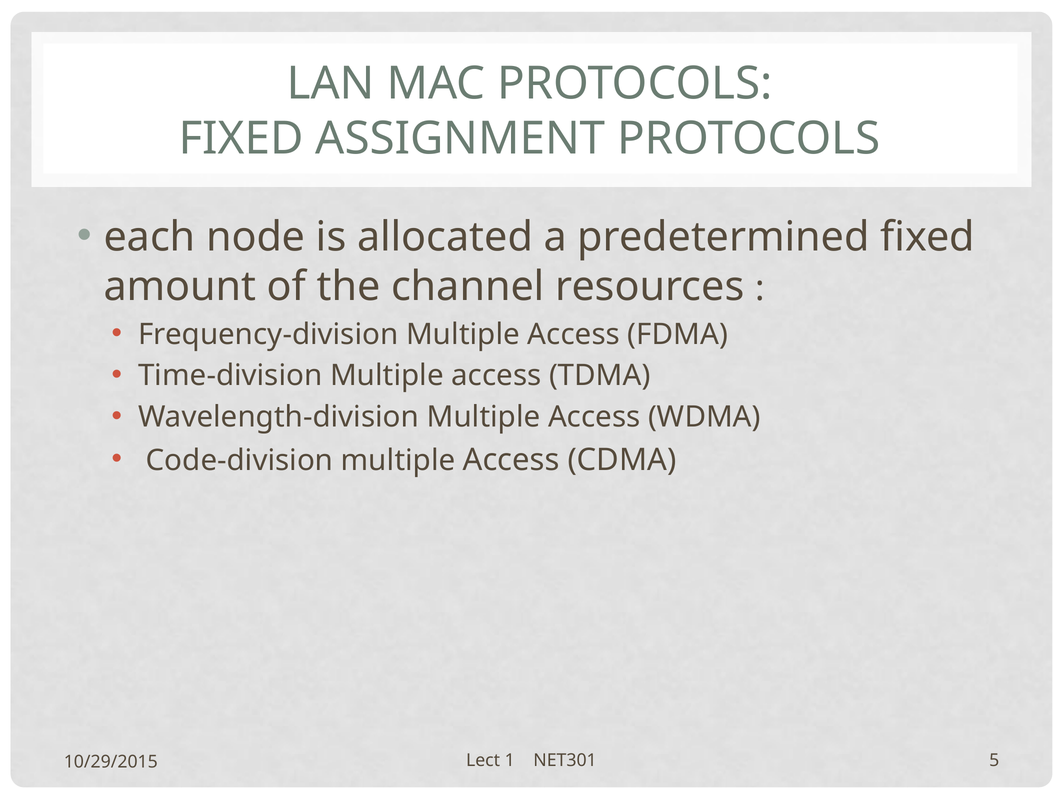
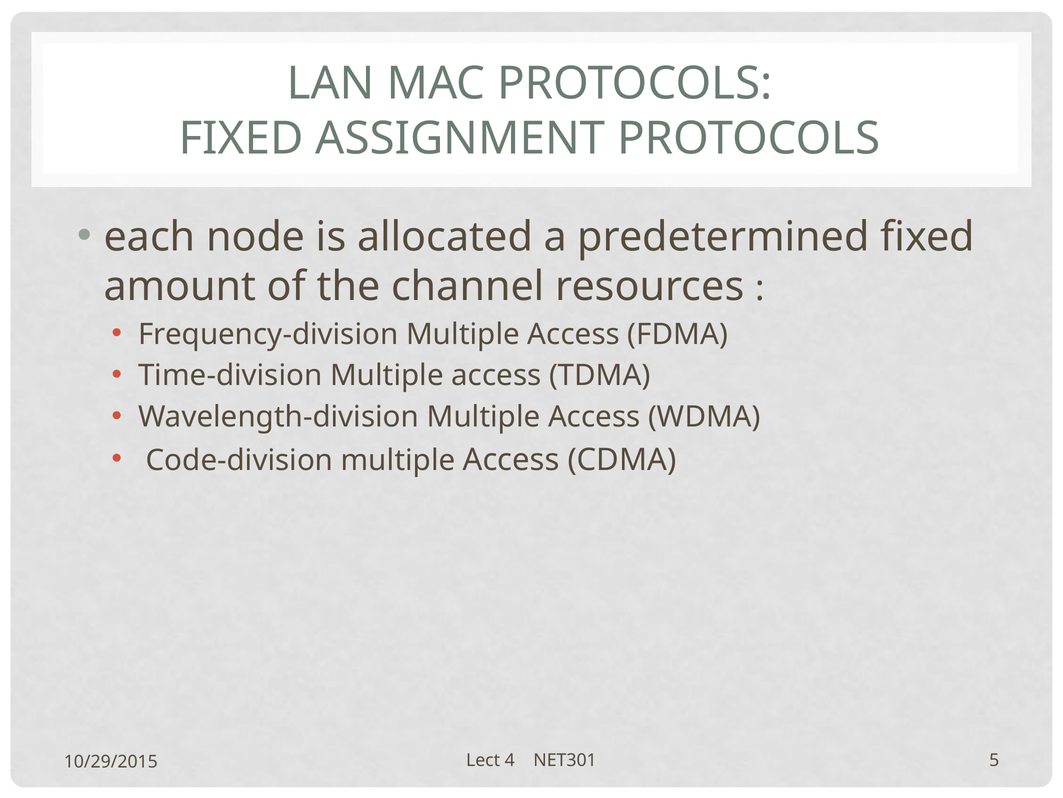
1: 1 -> 4 (510, 760)
